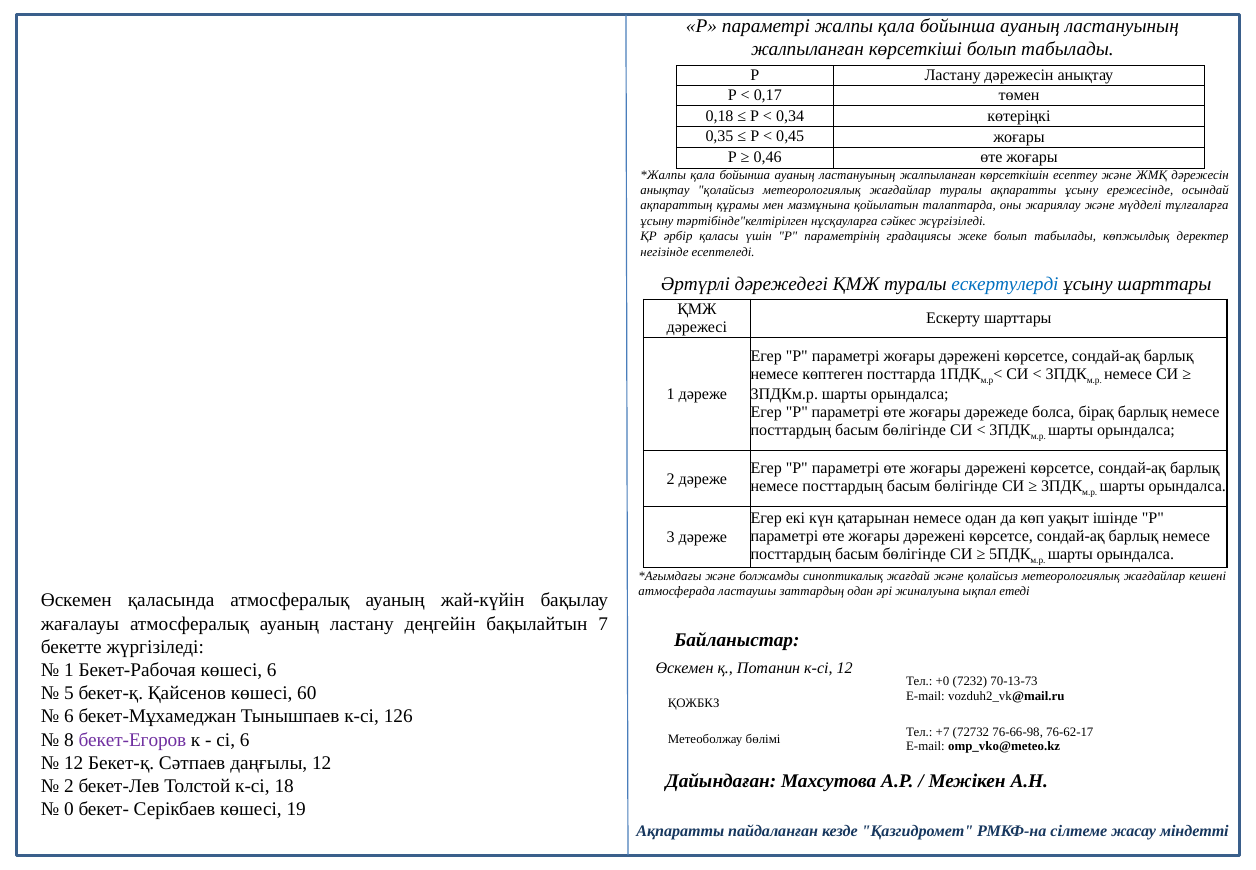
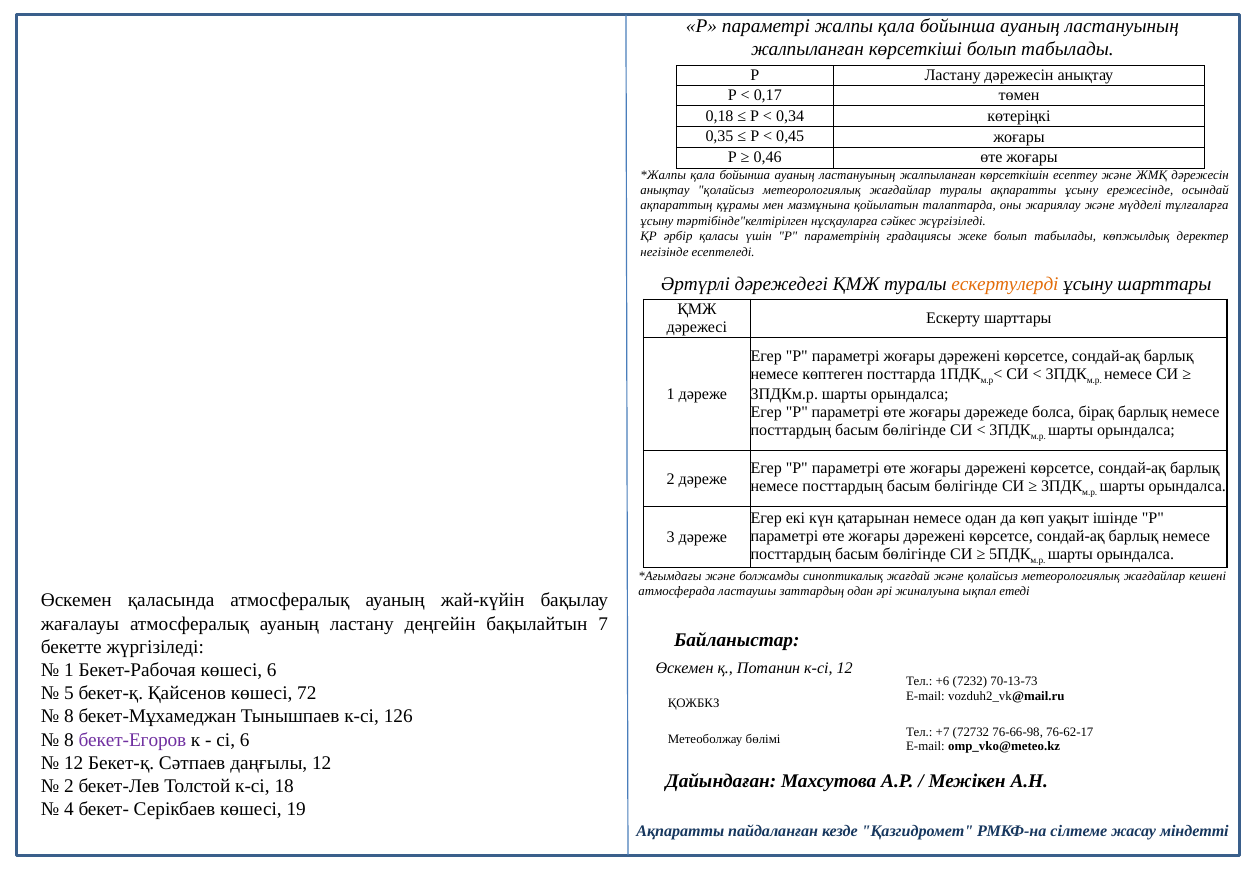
ескертулерді colour: blue -> orange (1005, 284)
+0: +0 -> +6 (943, 681)
60: 60 -> 72 (307, 693)
6: 6 -> 8 (69, 716)
0: 0 -> 4 (69, 809)
